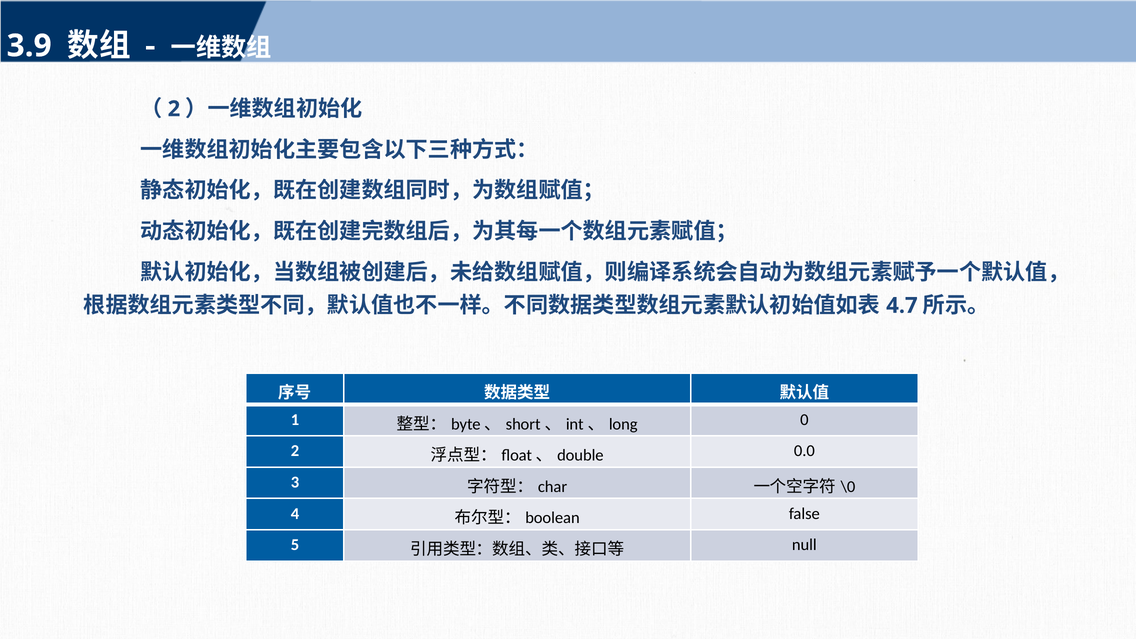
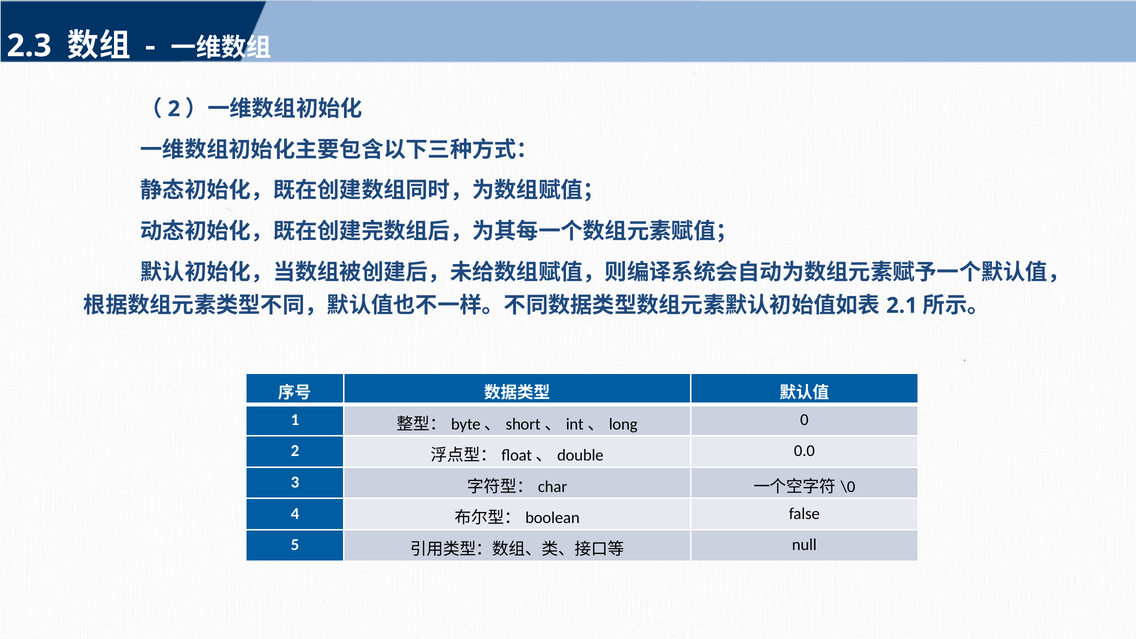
3.9: 3.9 -> 2.3 (29, 46)
4.7: 4.7 -> 2.1 (902, 306)
